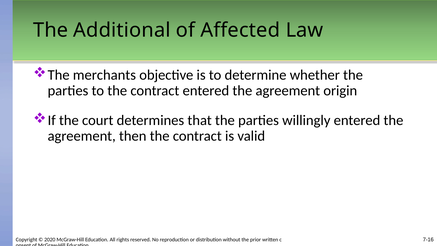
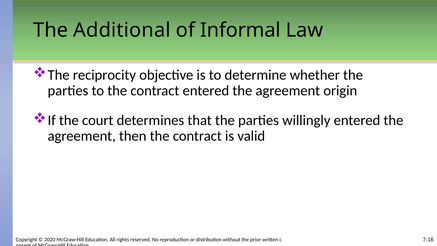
Affected: Affected -> Informal (240, 30)
merchants: merchants -> reciprocity (104, 75)
